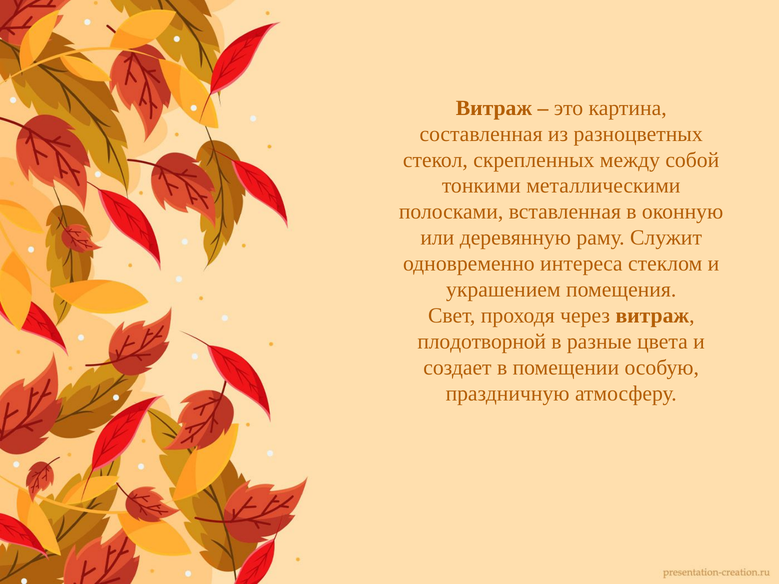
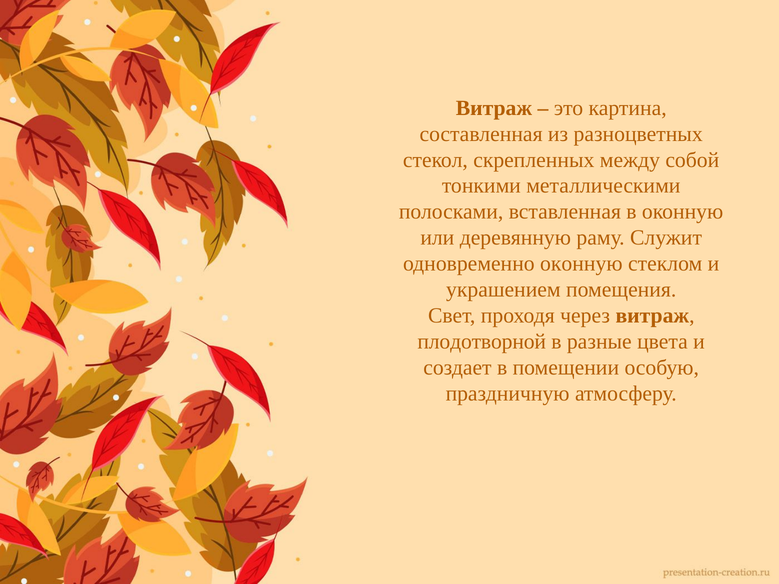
одновременно интереса: интереса -> оконную (581, 264)
